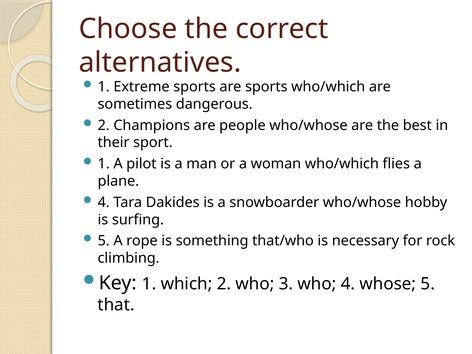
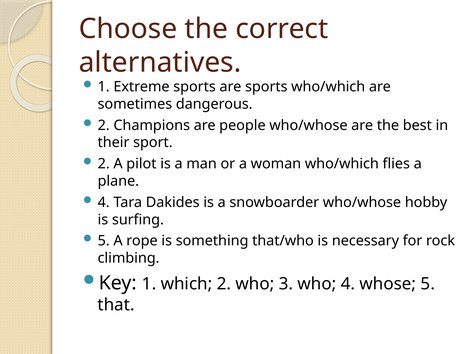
1: 1 -> 2 (104, 164)
